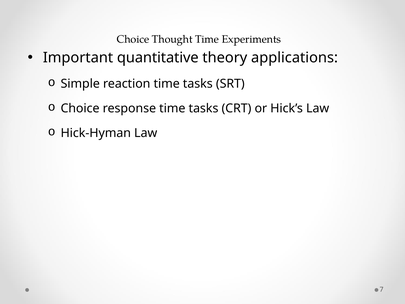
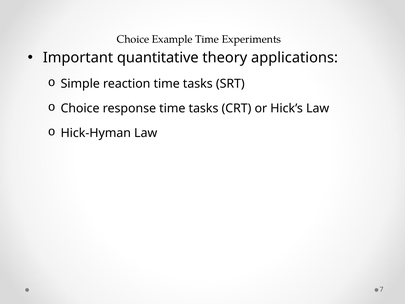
Thought: Thought -> Example (172, 39)
